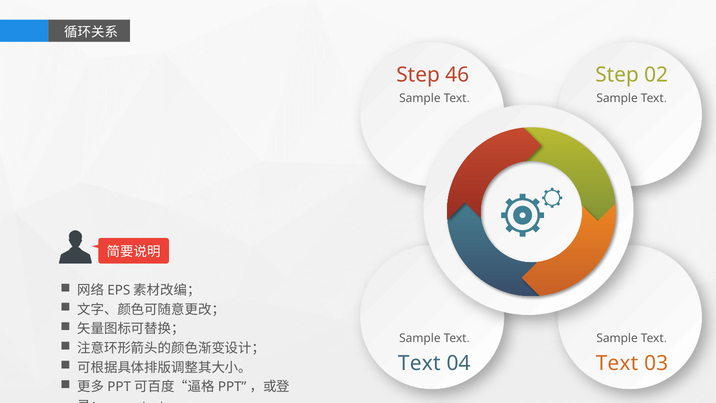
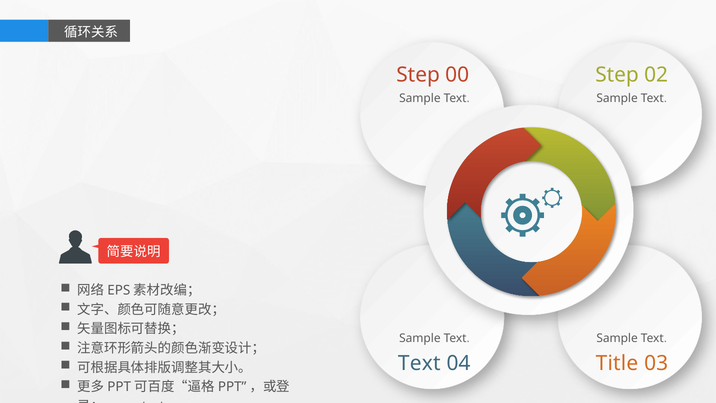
46: 46 -> 00 (457, 75)
04 Text: Text -> Title (617, 363)
